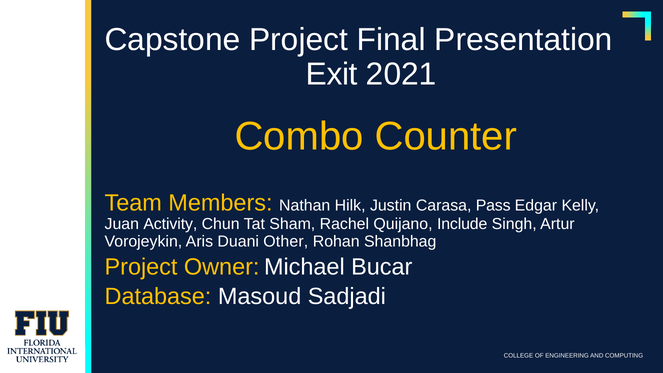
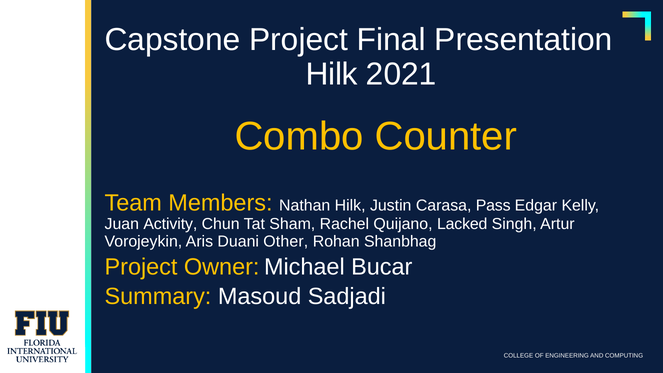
Exit: Exit -> Hilk (332, 74)
Include: Include -> Lacked (462, 224)
Database: Database -> Summary (158, 297)
